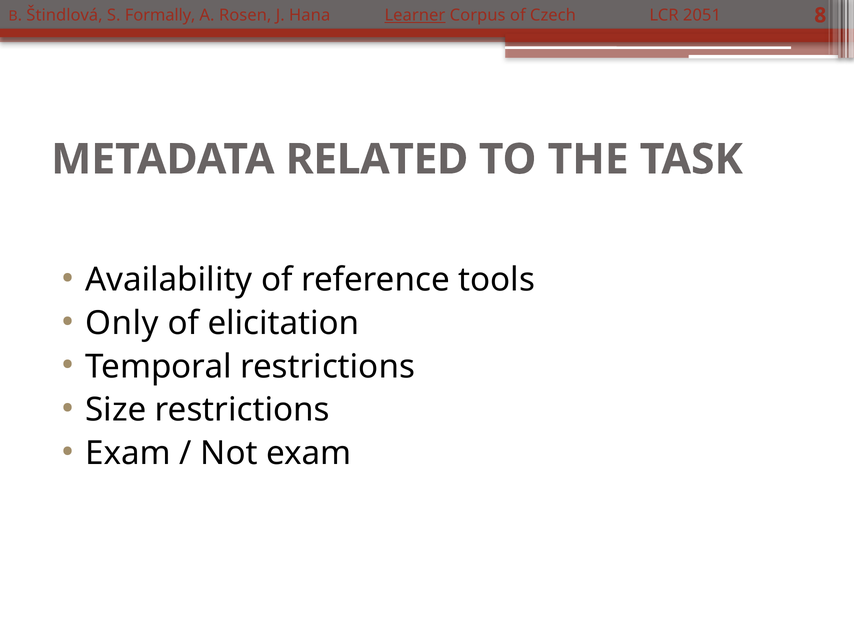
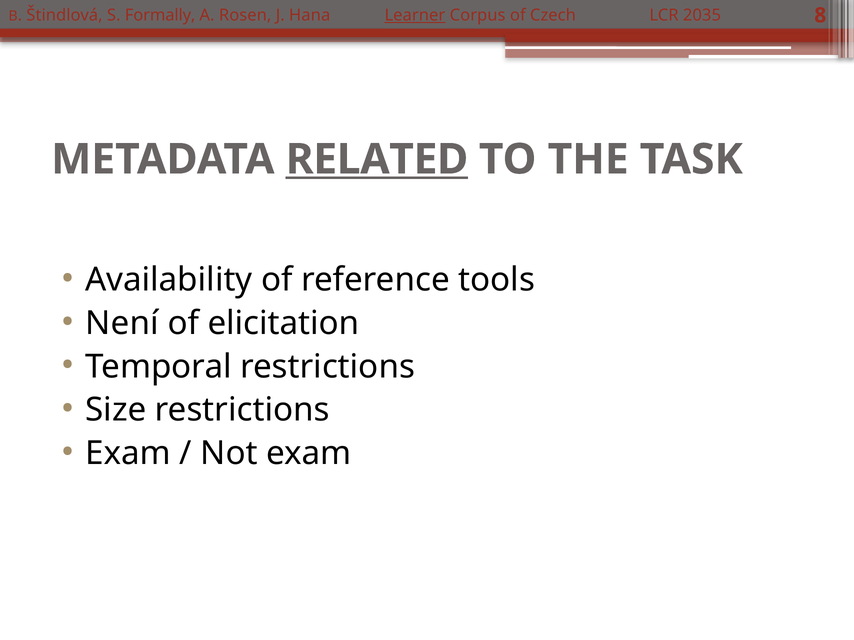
2051: 2051 -> 2035 (702, 15)
RELATED underline: none -> present (377, 160)
Only: Only -> Není (122, 323)
